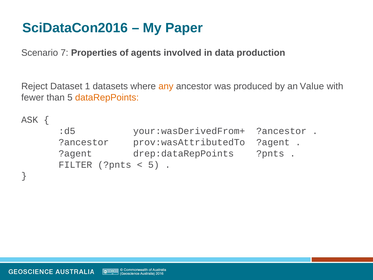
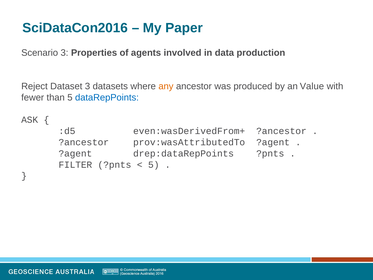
Scenario 7: 7 -> 3 (64, 53)
Dataset 1: 1 -> 3 (88, 86)
dataRepPoints colour: orange -> blue (107, 97)
your:wasDerivedFrom+: your:wasDerivedFrom+ -> even:wasDerivedFrom+ (189, 131)
